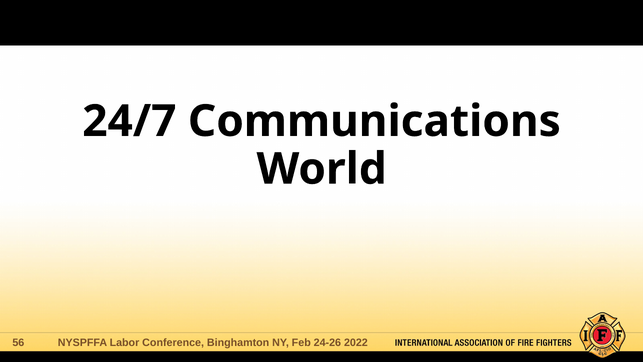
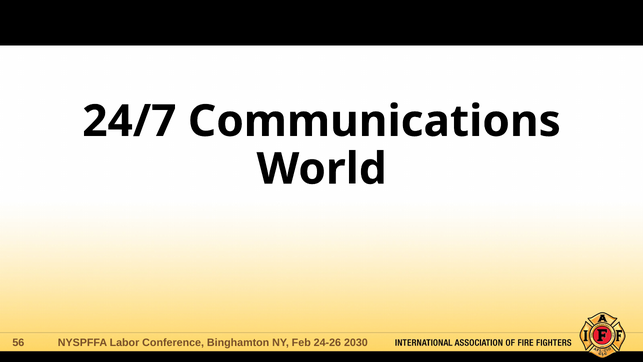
2022: 2022 -> 2030 (356, 342)
